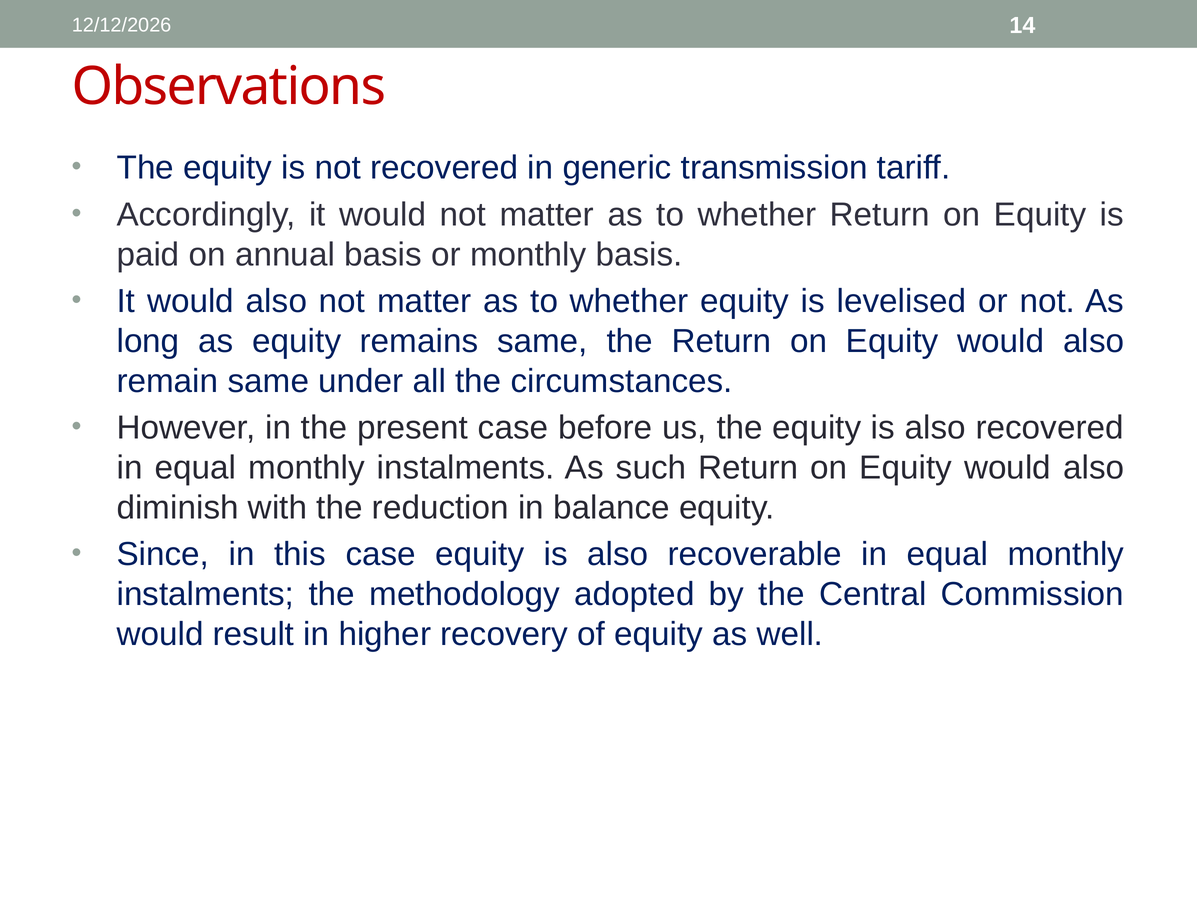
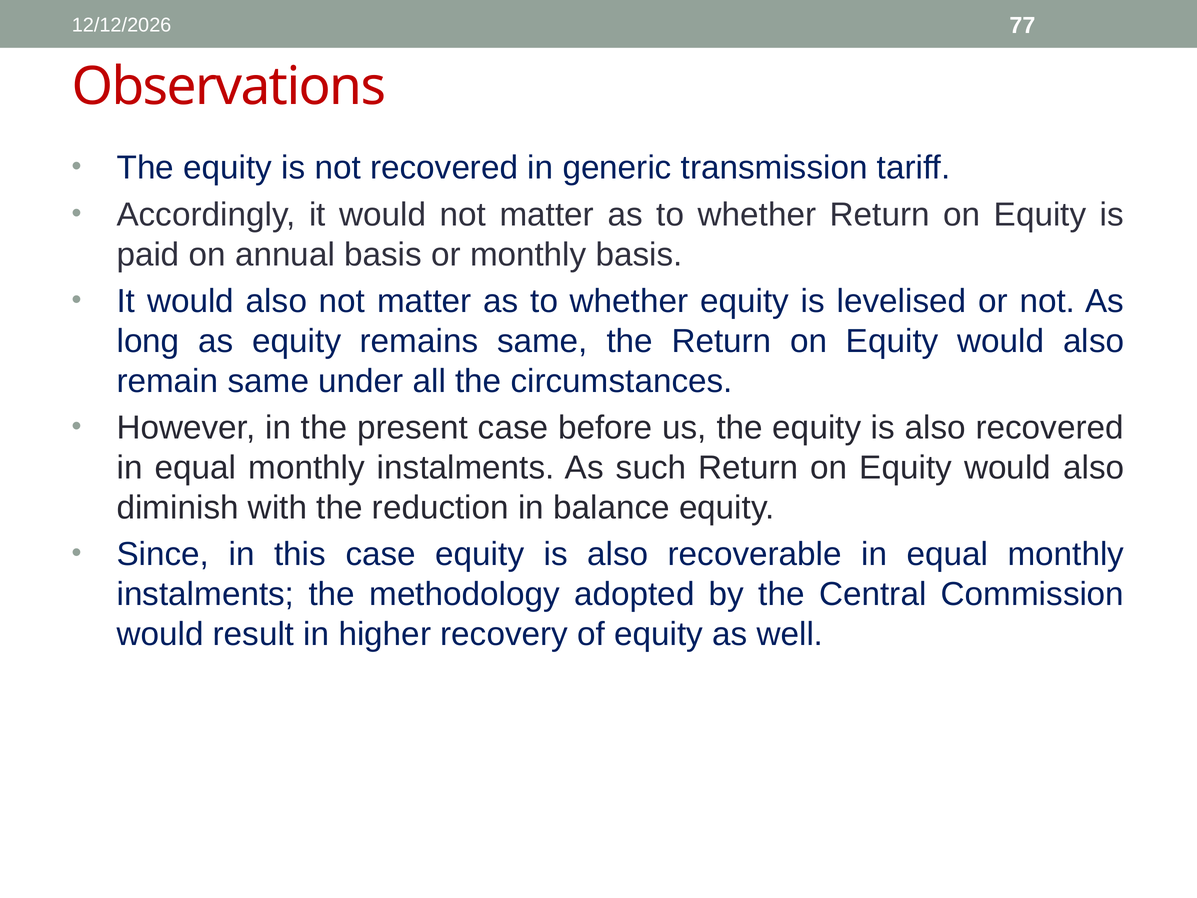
14: 14 -> 77 (1022, 26)
